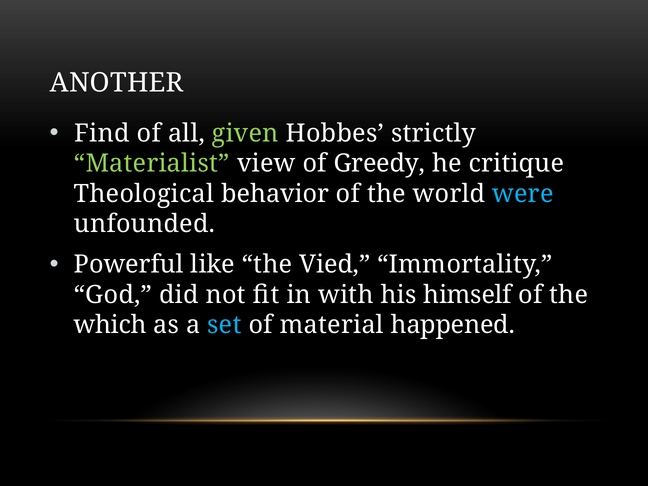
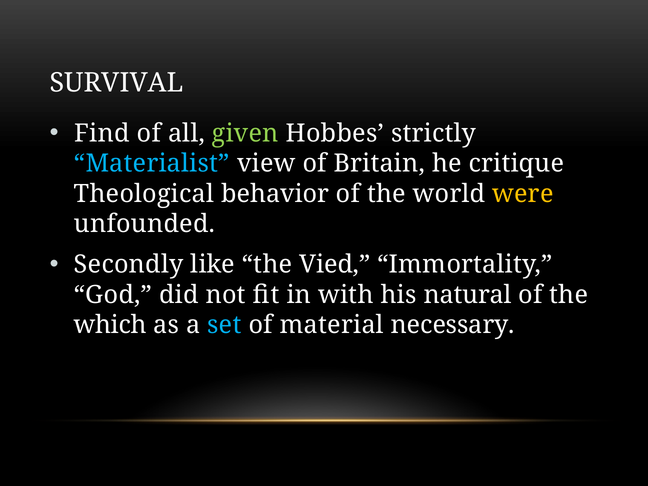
ANOTHER: ANOTHER -> SURVIVAL (117, 83)
Materialist colour: light green -> light blue (152, 164)
Greedy: Greedy -> Britain (379, 164)
were colour: light blue -> yellow (523, 194)
Powerful: Powerful -> Secondly (129, 265)
himself: himself -> natural (468, 295)
happened: happened -> necessary (453, 325)
